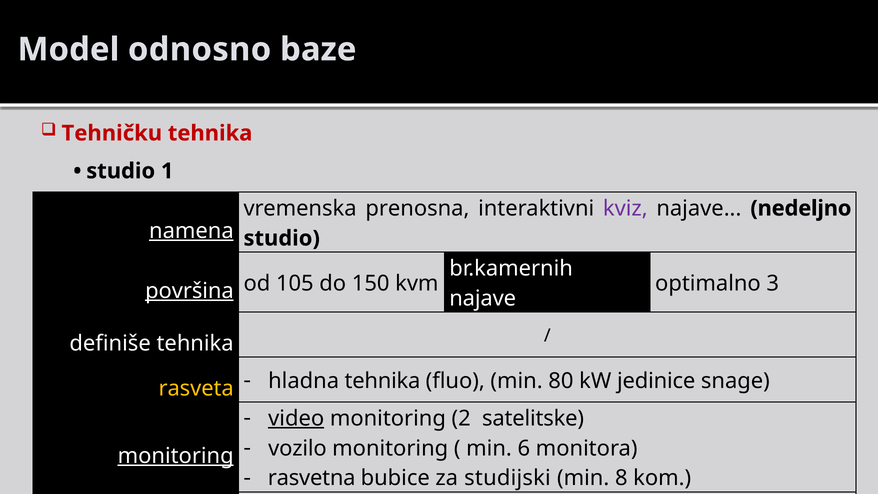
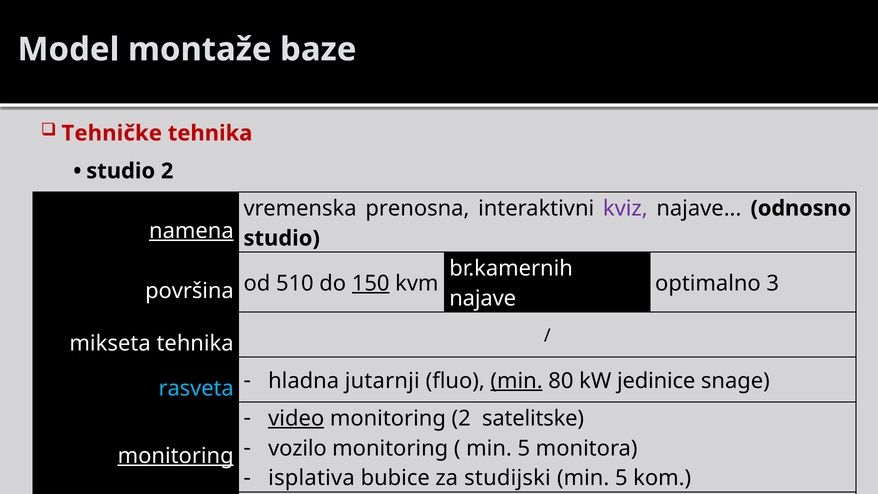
odnosno: odnosno -> montaže (200, 49)
Tehničku: Tehničku -> Tehničke (112, 133)
studio 1: 1 -> 2 (167, 171)
nedeljno: nedeljno -> odnosno (801, 208)
površina underline: present -> none (189, 291)
105: 105 -> 510 (295, 283)
150 underline: none -> present (371, 283)
definiše: definiše -> mikseta (110, 343)
hladna tehnika: tehnika -> jutarnji (382, 381)
min underline: none -> present (517, 381)
rasveta colour: yellow -> light blue (196, 388)
6: 6 -> 5 (524, 448)
rasvetna: rasvetna -> isplativa (311, 478)
8: 8 -> 5 (621, 478)
